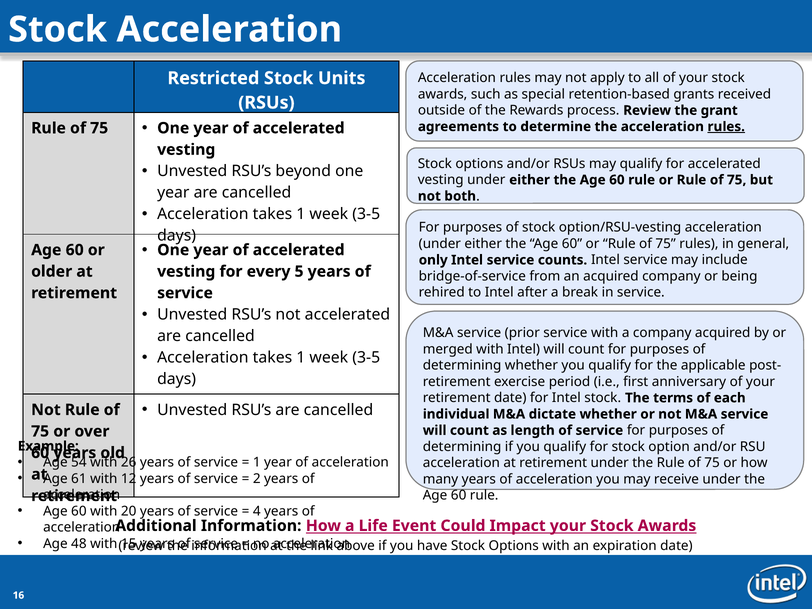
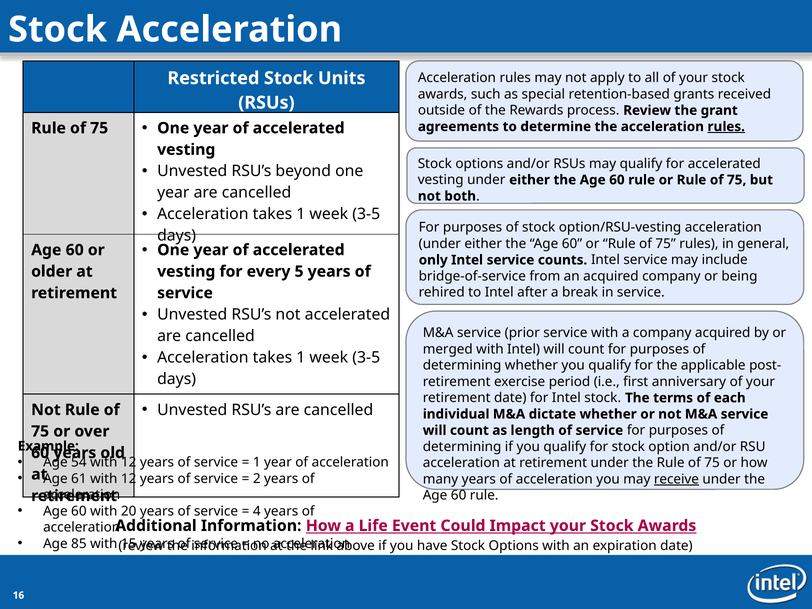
26: 26 -> 12 (129, 462)
receive underline: none -> present (676, 479)
48: 48 -> 85 (79, 544)
